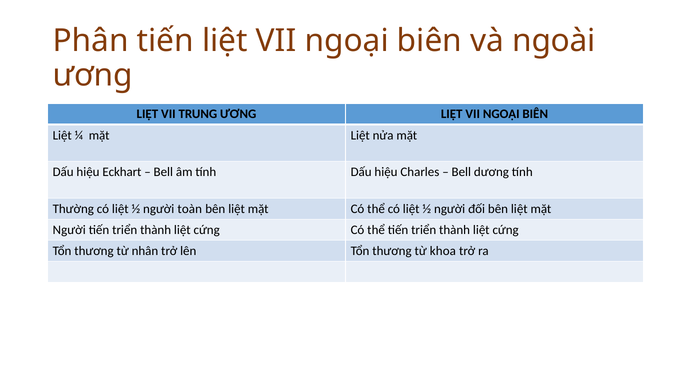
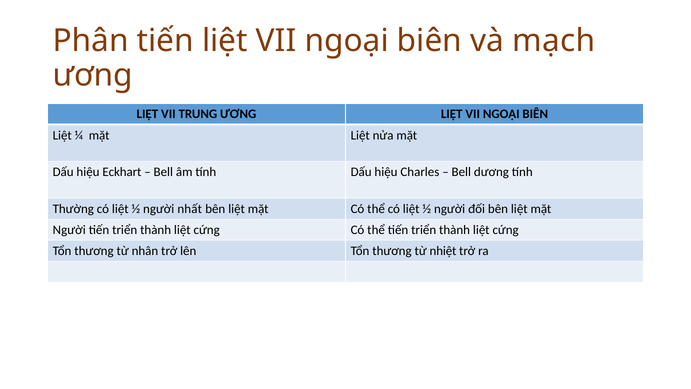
ngoài: ngoài -> mạch (554, 41)
toàn: toàn -> nhất (190, 209)
khoa: khoa -> nhiệt (443, 251)
